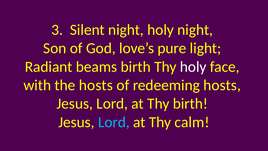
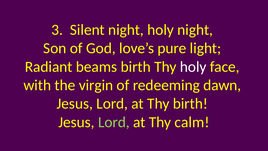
the hosts: hosts -> virgin (96, 85)
redeeming hosts: hosts -> dawn (222, 85)
Lord colour: light blue -> light green (114, 122)
